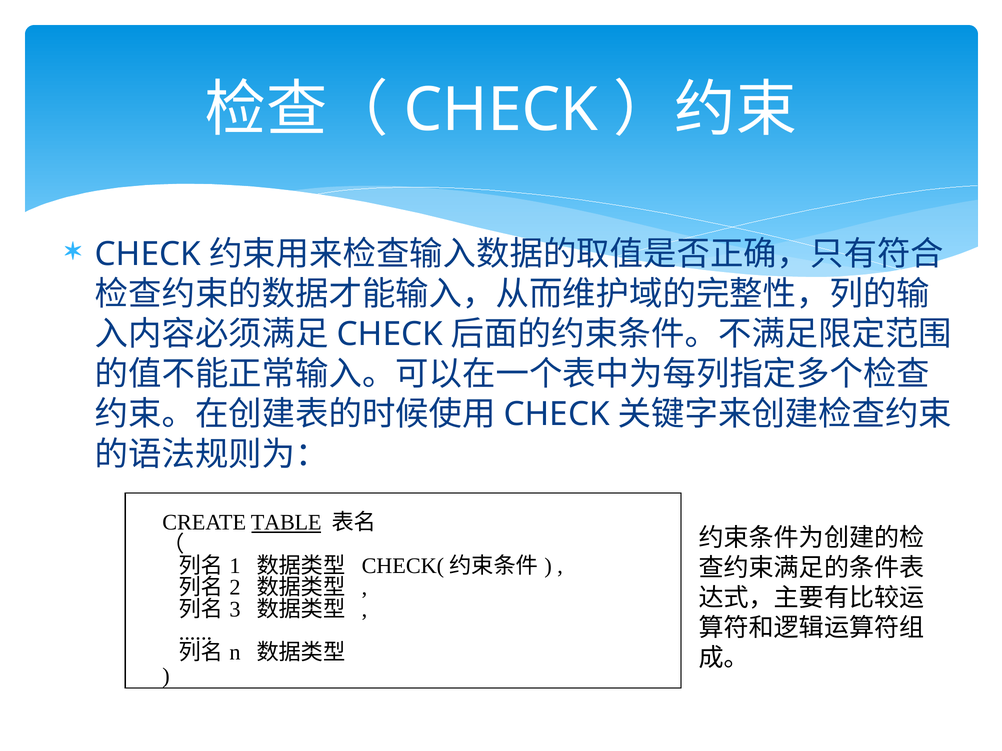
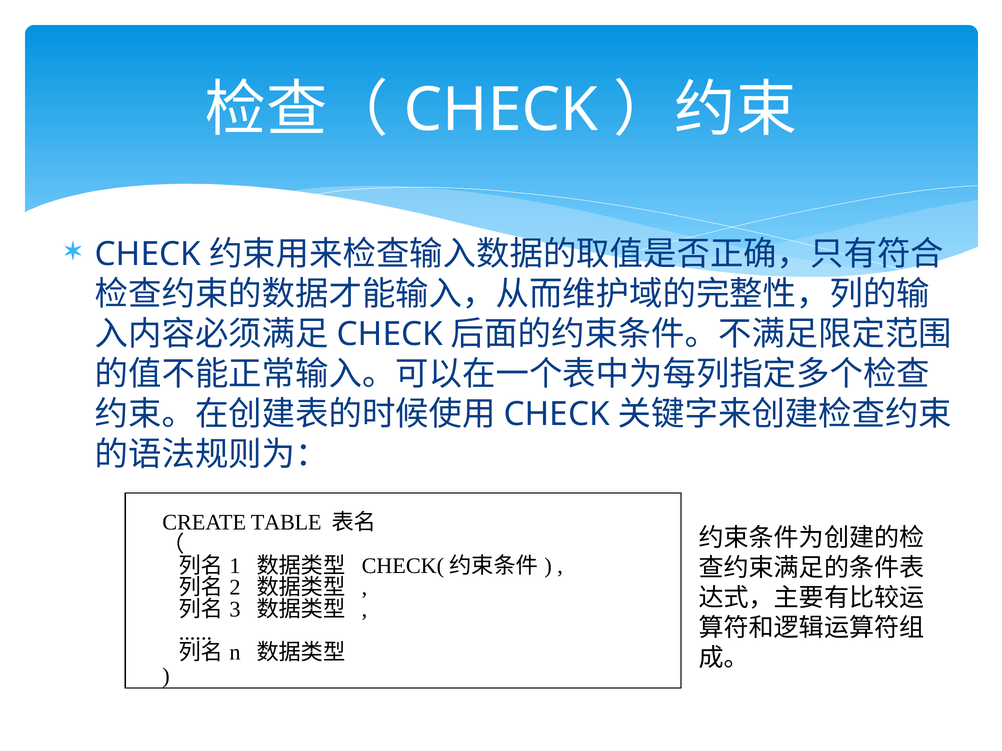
TABLE underline: present -> none (286, 523)
